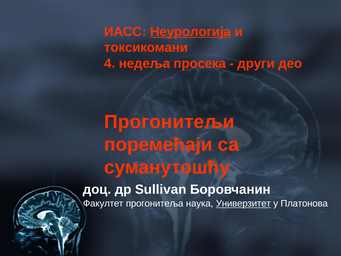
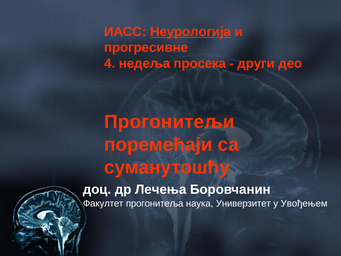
токсикомани: токсикомани -> прогресивне (146, 48)
Sullivan: Sullivan -> Лечења (161, 189)
Универзитет underline: present -> none (243, 203)
Платонова: Платонова -> Увођењем (304, 203)
